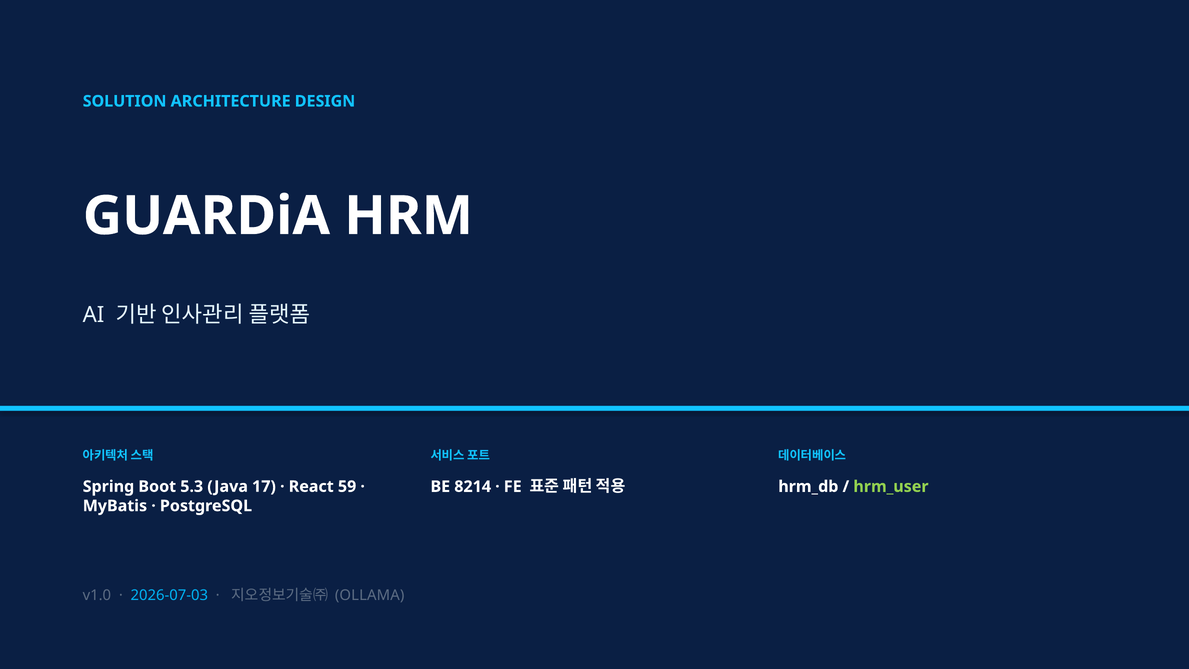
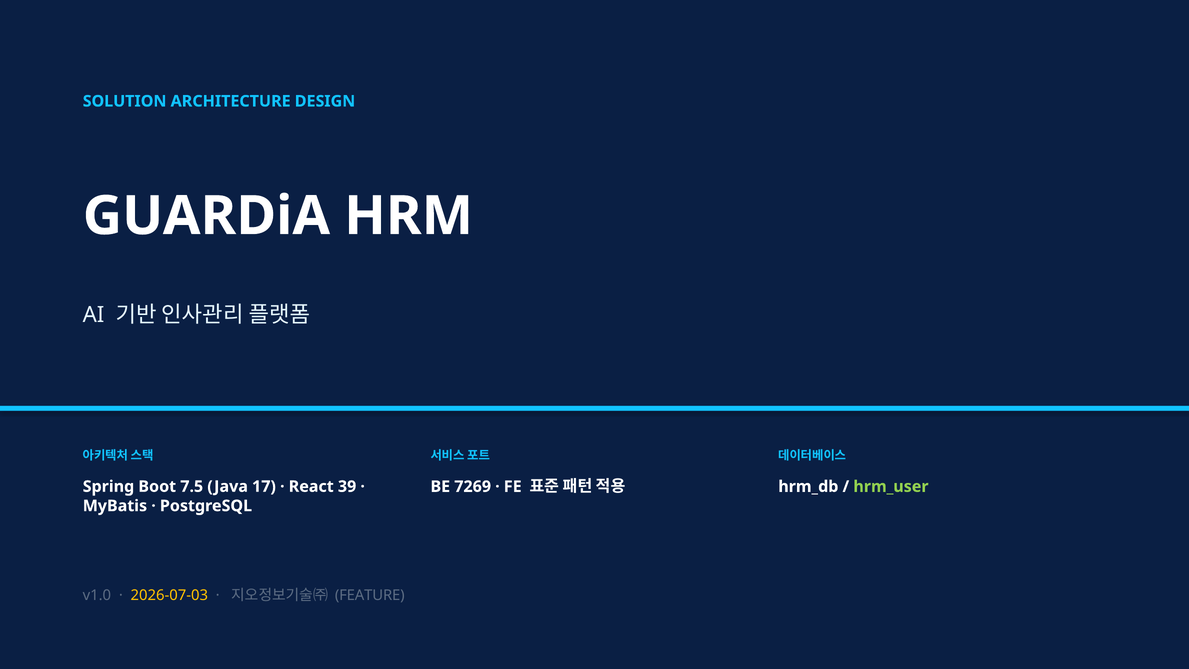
5.3: 5.3 -> 7.5 (192, 486)
59: 59 -> 39 (347, 486)
8214: 8214 -> 7269 (473, 486)
2026-07-03 colour: light blue -> yellow (169, 595)
OLLAMA: OLLAMA -> FEATURE (370, 595)
